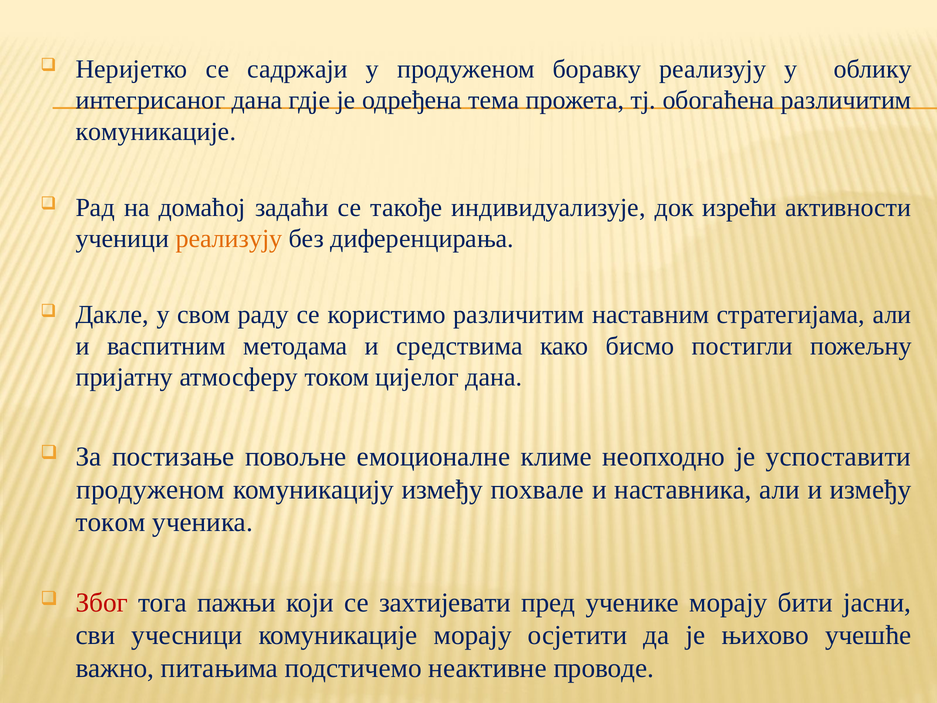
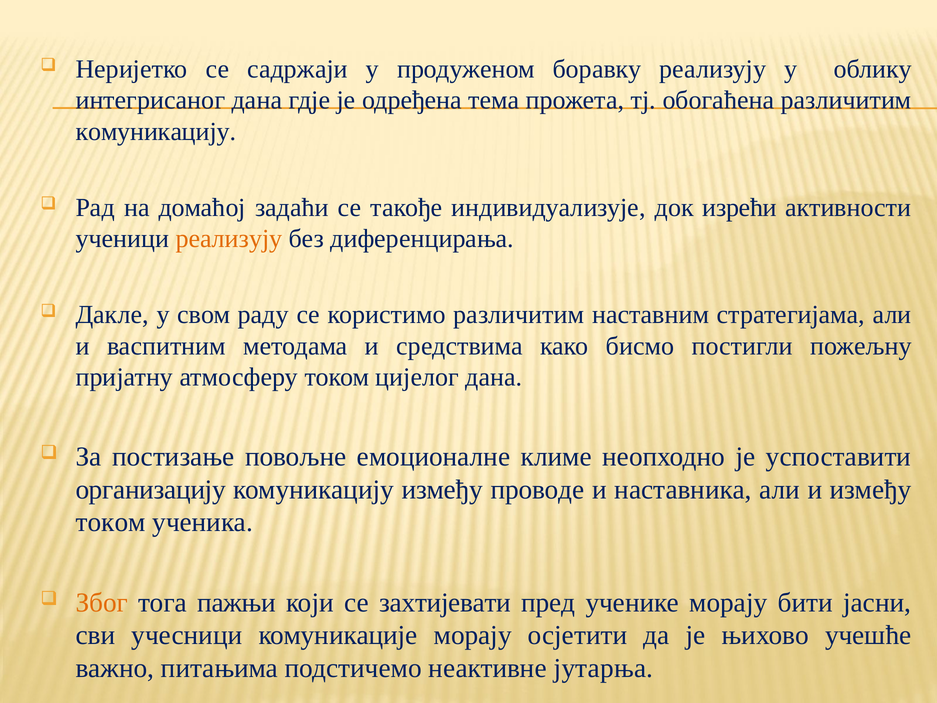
комуникације: комуникације -> комуникацију (156, 131)
продуженом: продуженом -> организацију (151, 489)
похвале: похвале -> проводе (537, 489)
Због colour: red -> orange (102, 602)
проводе: проводе -> јутарња (603, 668)
